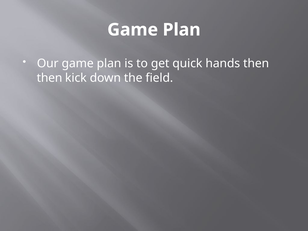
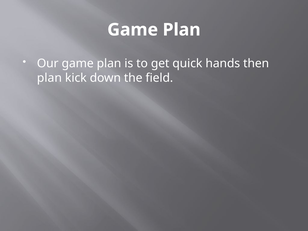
then: then -> plan (49, 78)
